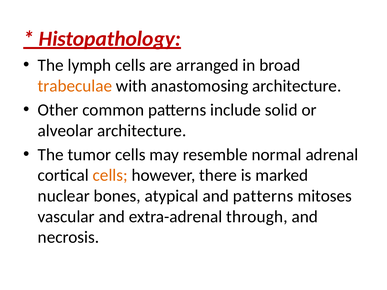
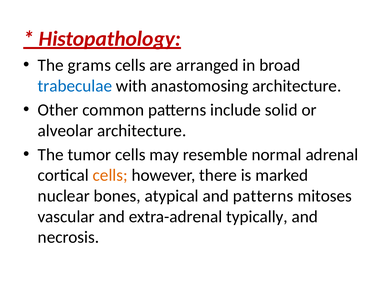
lymph: lymph -> grams (89, 65)
trabeculae colour: orange -> blue (75, 86)
through: through -> typically (257, 217)
